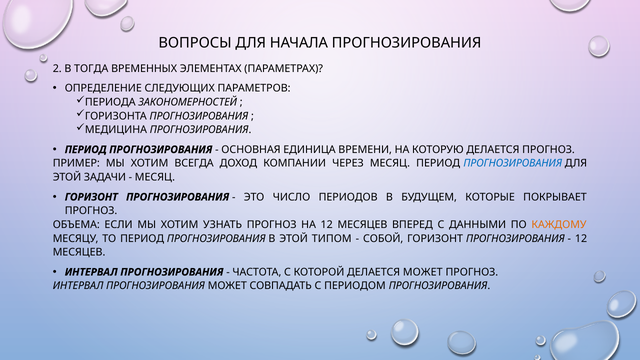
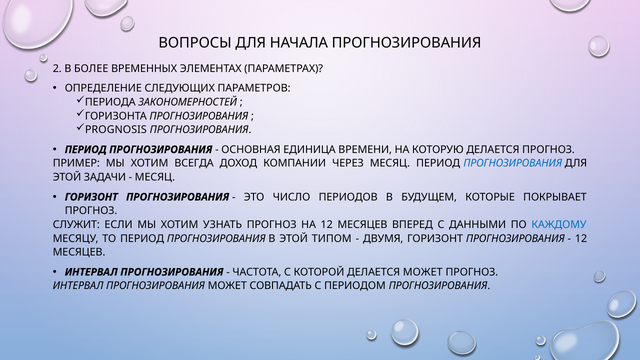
ТОГДА: ТОГДА -> БОЛЕЕ (91, 69)
МЕДИЦИНА: МЕДИЦИНА -> PROGNOSIS (116, 130)
ОБЪЕМА: ОБЪЕМА -> СЛУЖИТ (76, 225)
КАЖДОМУ colour: orange -> blue (559, 225)
СОБОЙ: СОБОЙ -> ДВУМЯ (383, 238)
